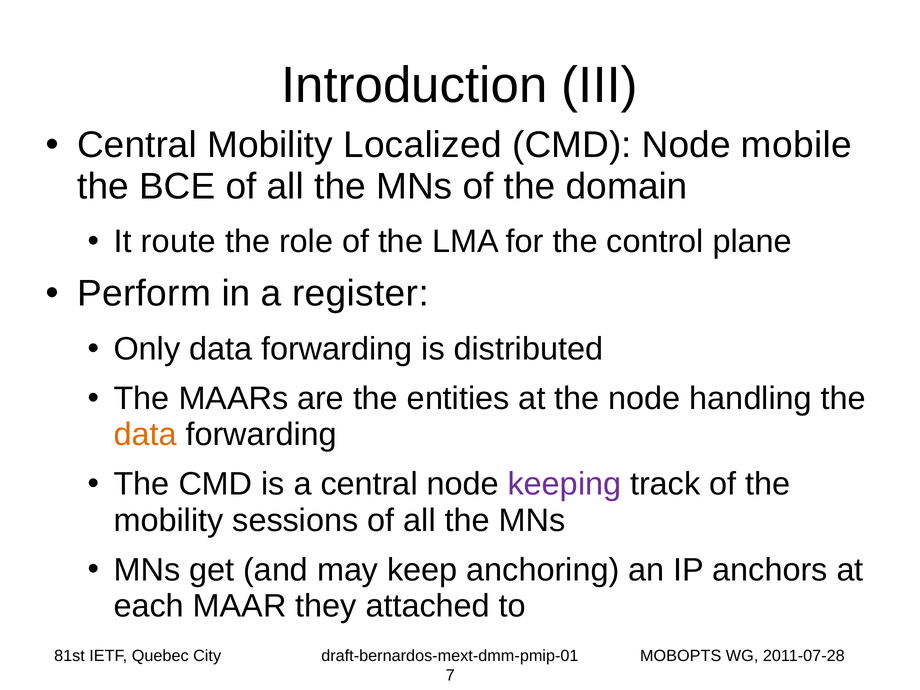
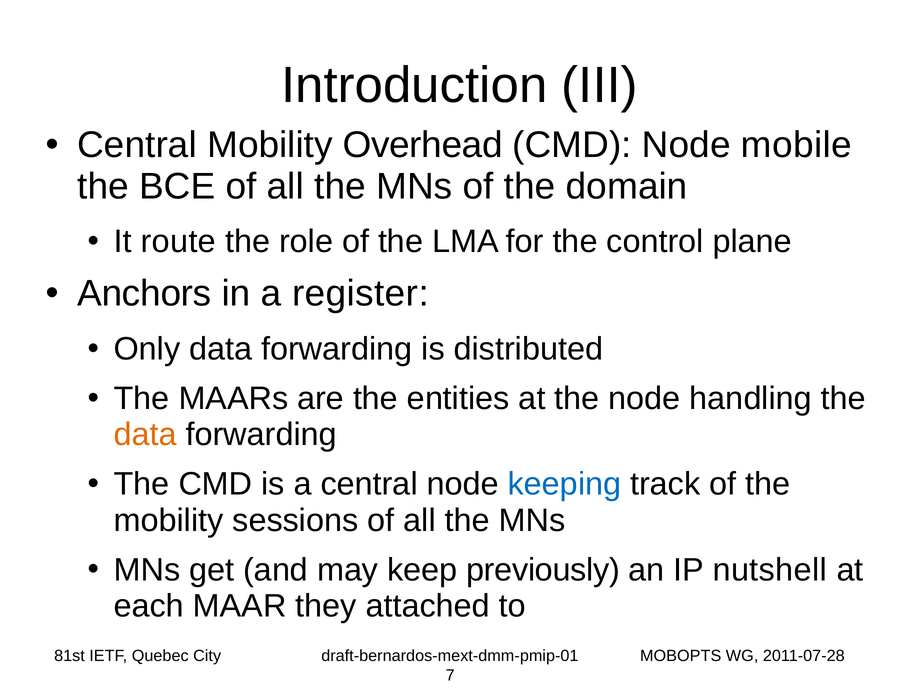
Localized: Localized -> Overhead (423, 145)
Perform: Perform -> Anchors (144, 294)
keeping colour: purple -> blue (565, 484)
anchoring: anchoring -> previously (543, 570)
anchors: anchors -> nutshell (770, 570)
